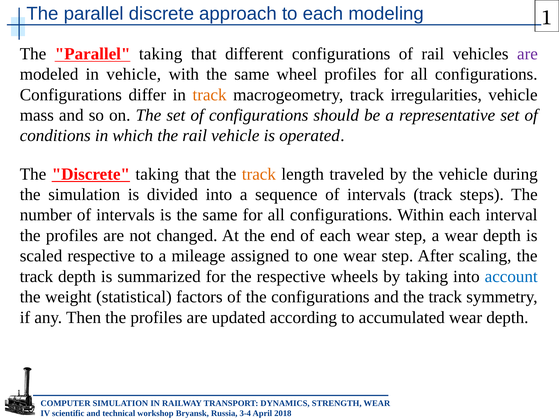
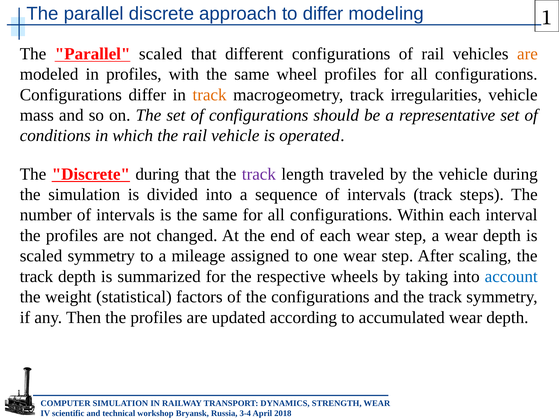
to each: each -> differ (323, 14)
Parallel taking: taking -> scaled (161, 54)
are colour: purple -> orange (527, 54)
in vehicle: vehicle -> profiles (134, 74)
Discrete taking: taking -> during (157, 174)
track colour: orange -> purple (259, 174)
scaled respective: respective -> symmetry (101, 256)
